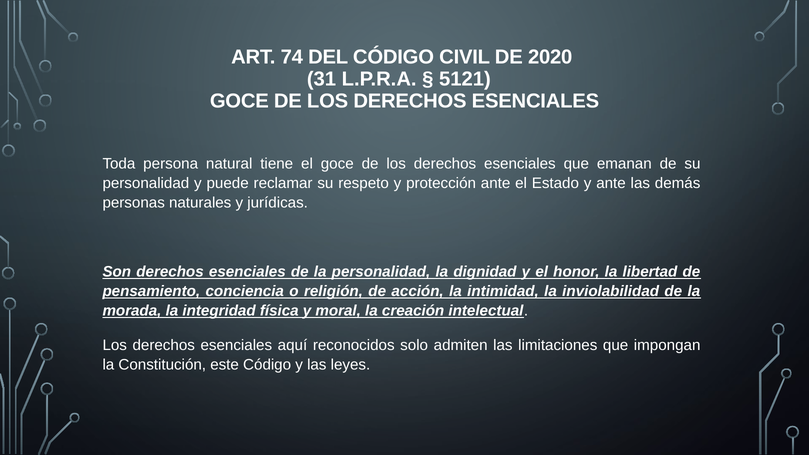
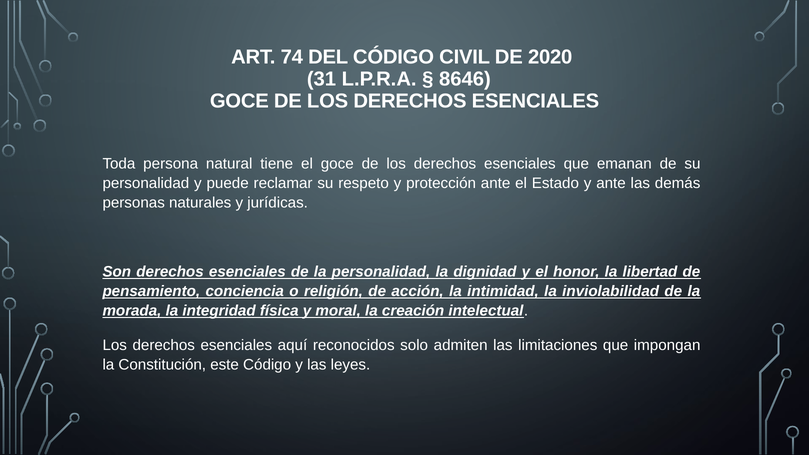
5121: 5121 -> 8646 (465, 79)
